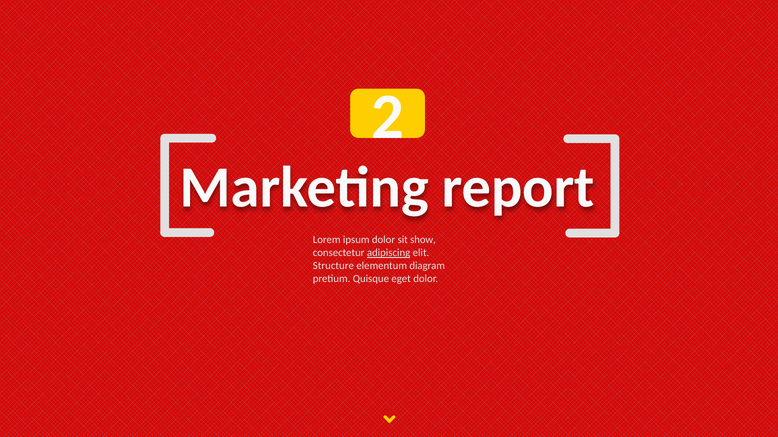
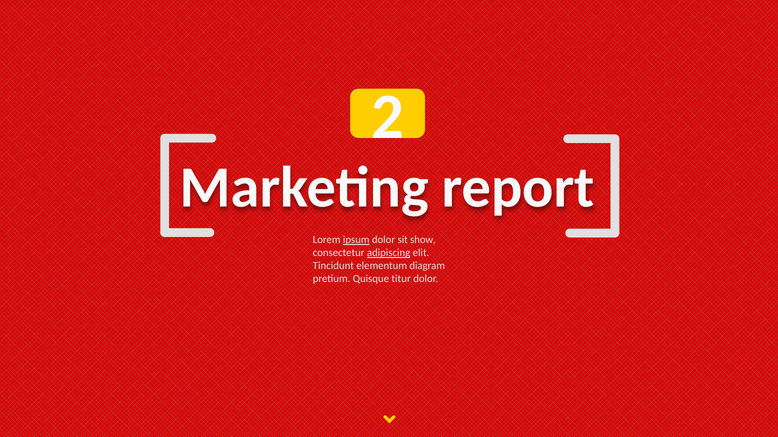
ipsum underline: none -> present (356, 240)
Structure: Structure -> Tincidunt (333, 266)
eget: eget -> titur (401, 279)
